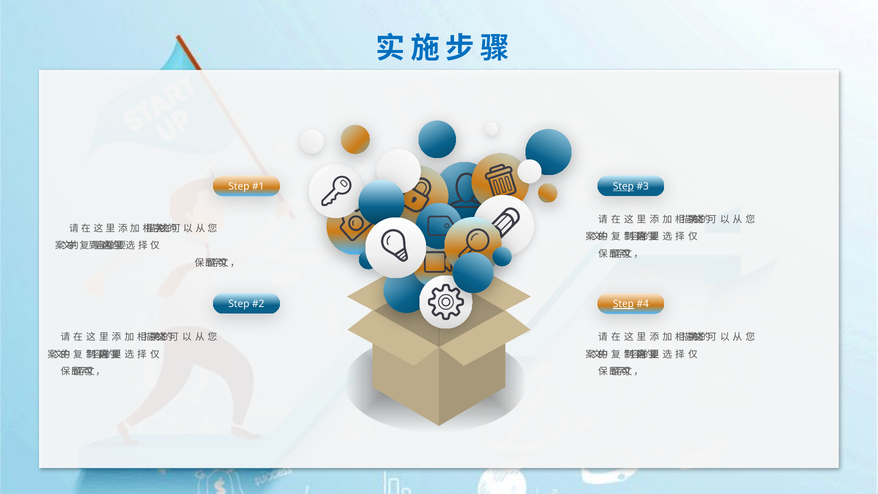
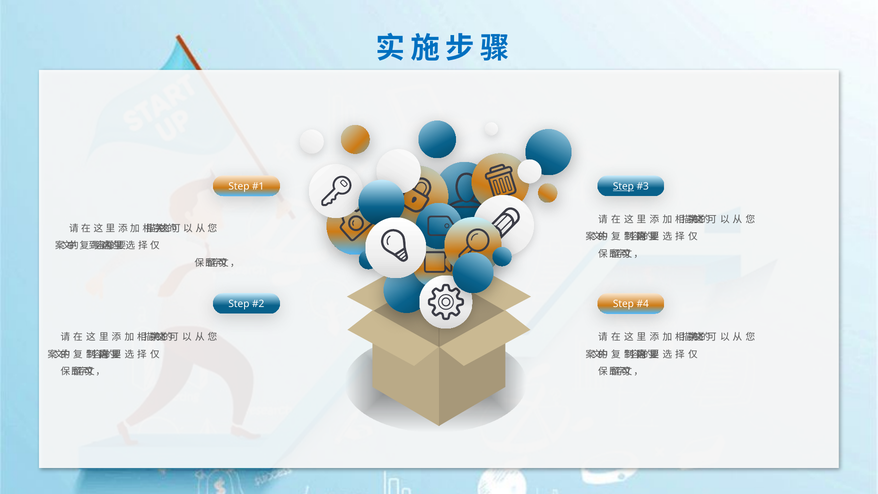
Step underline: present -> none (623, 304)
